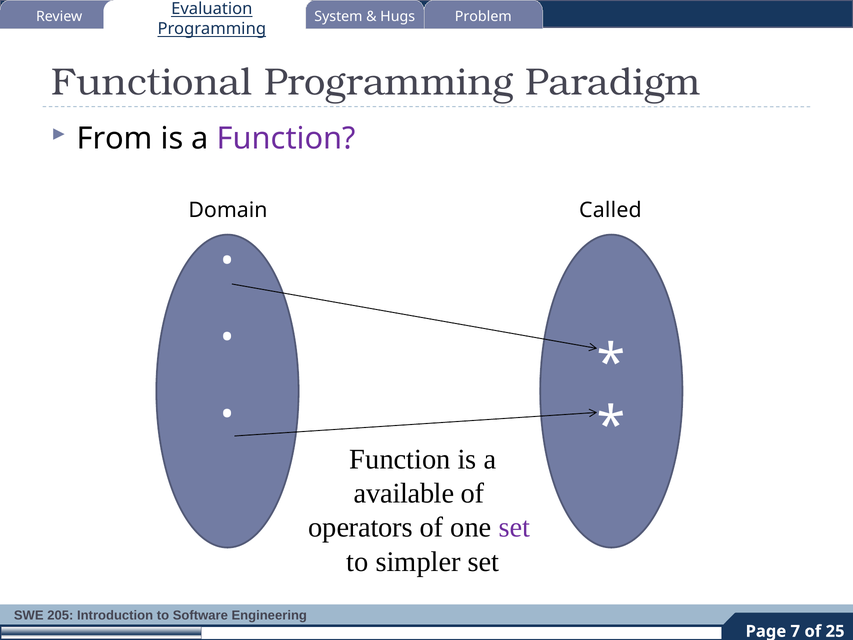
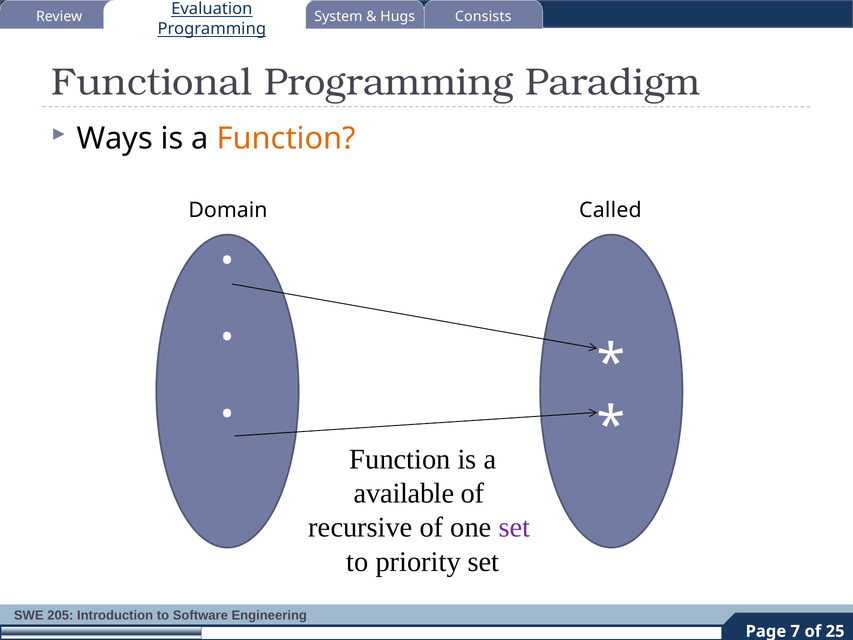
Problem: Problem -> Consists (483, 17)
From: From -> Ways (115, 139)
Function colour: purple -> orange (286, 139)
operators: operators -> recursive (361, 527)
simpler: simpler -> priority (418, 561)
